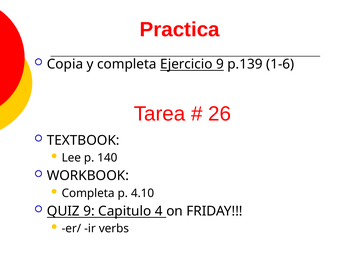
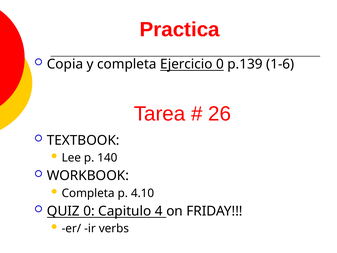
Ejercicio 9: 9 -> 0 (220, 64)
QUIZ 9: 9 -> 0 (89, 211)
